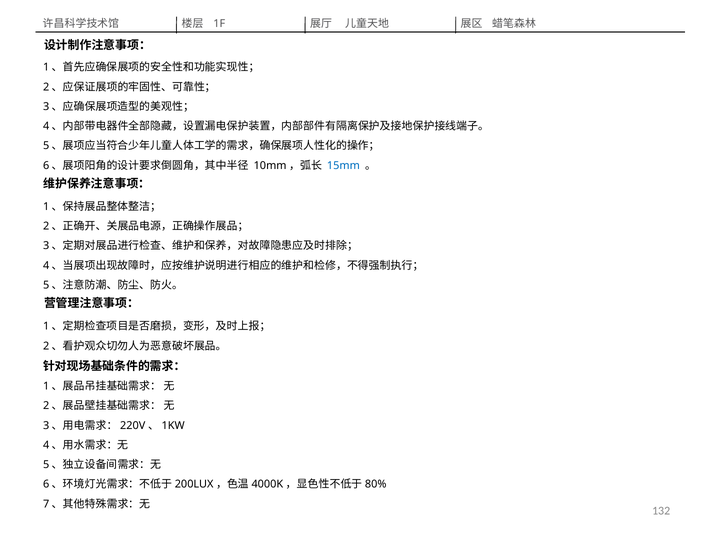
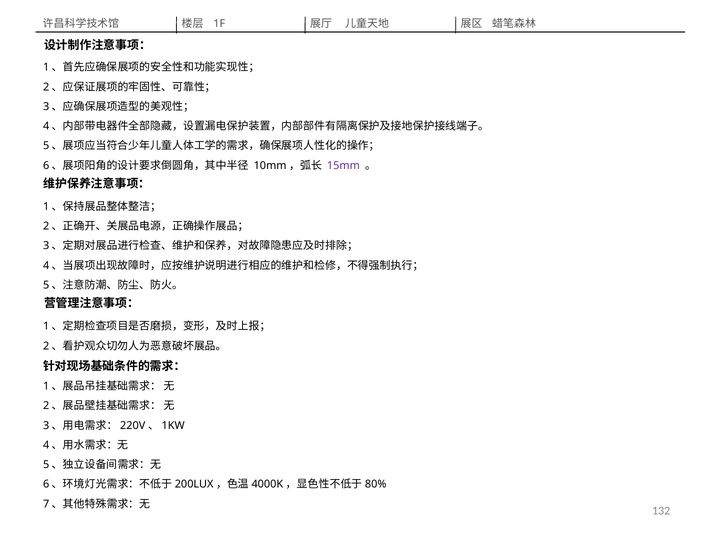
15mm colour: blue -> purple (343, 165)
